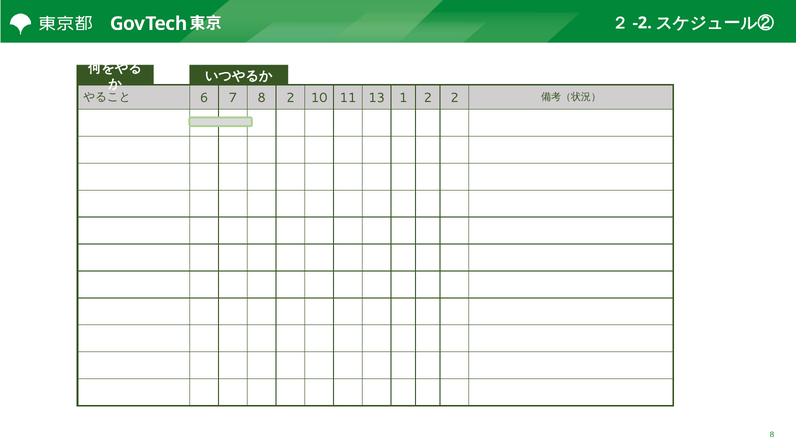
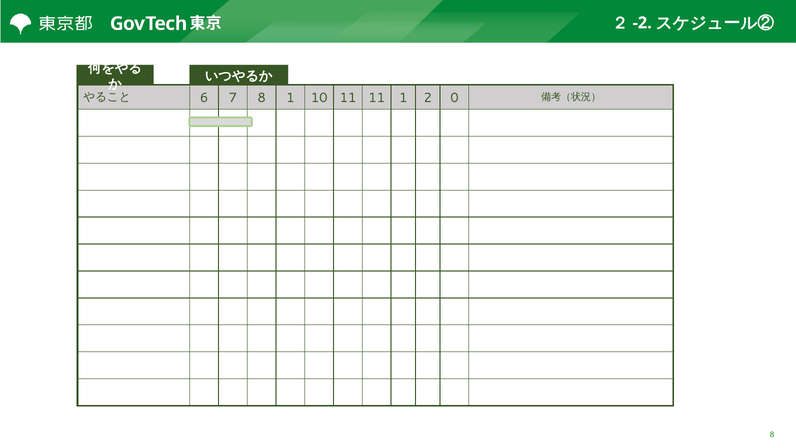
8 2: 2 -> 1 (290, 98)
11 13: 13 -> 11 (377, 98)
2 2: 2 -> 0 (454, 98)
